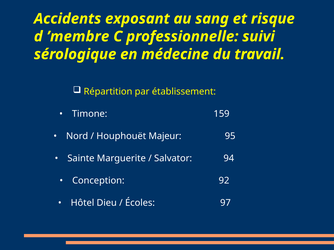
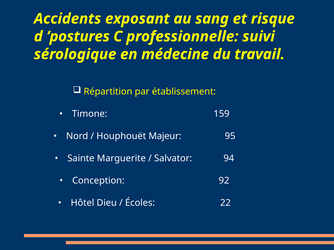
’membre: ’membre -> ’postures (78, 37)
97: 97 -> 22 (225, 203)
